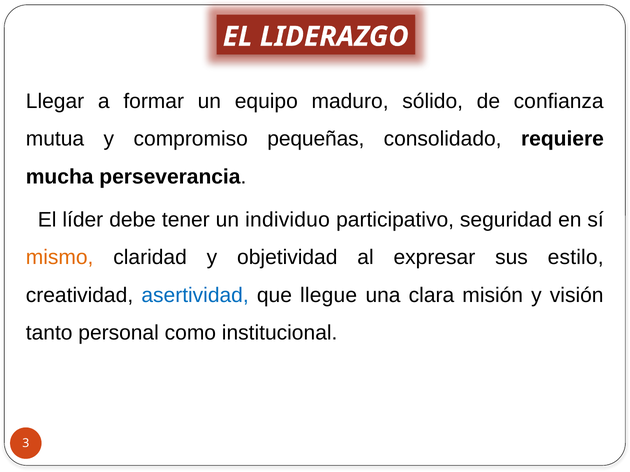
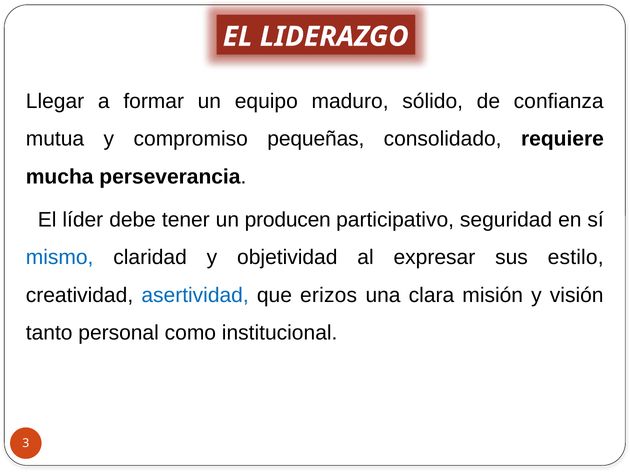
individuo: individuo -> producen (288, 220)
mismo colour: orange -> blue (60, 258)
llegue: llegue -> erizos (329, 296)
